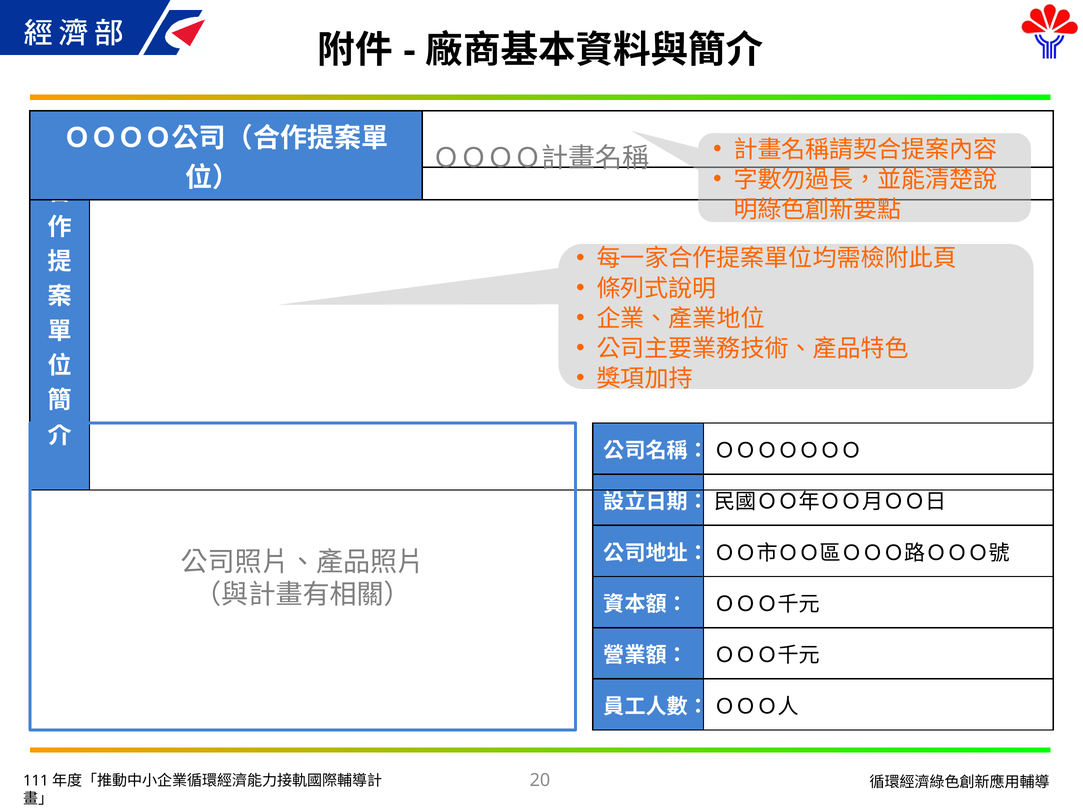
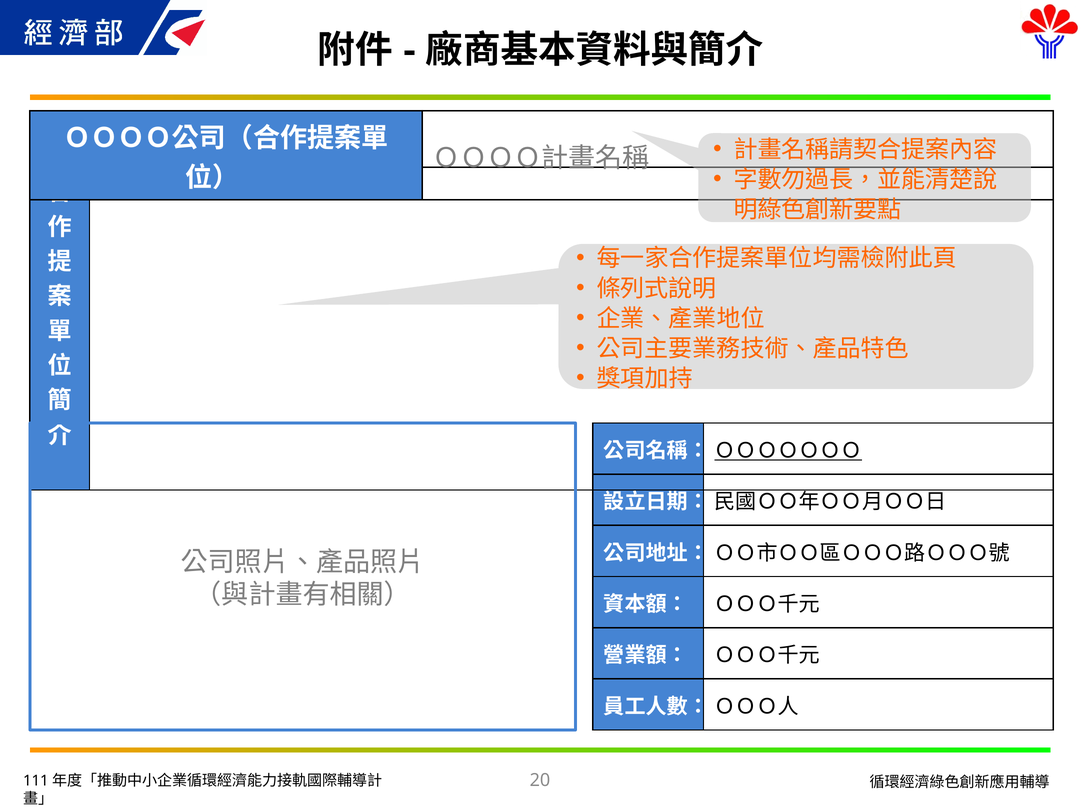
ＯＯＯＯＯＯＯ underline: none -> present (788, 451)
